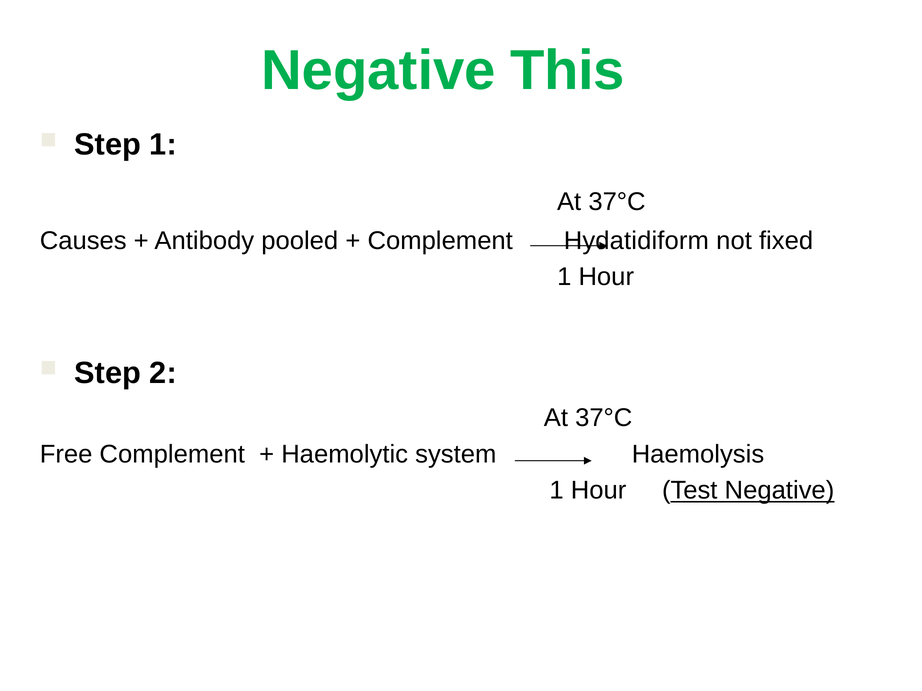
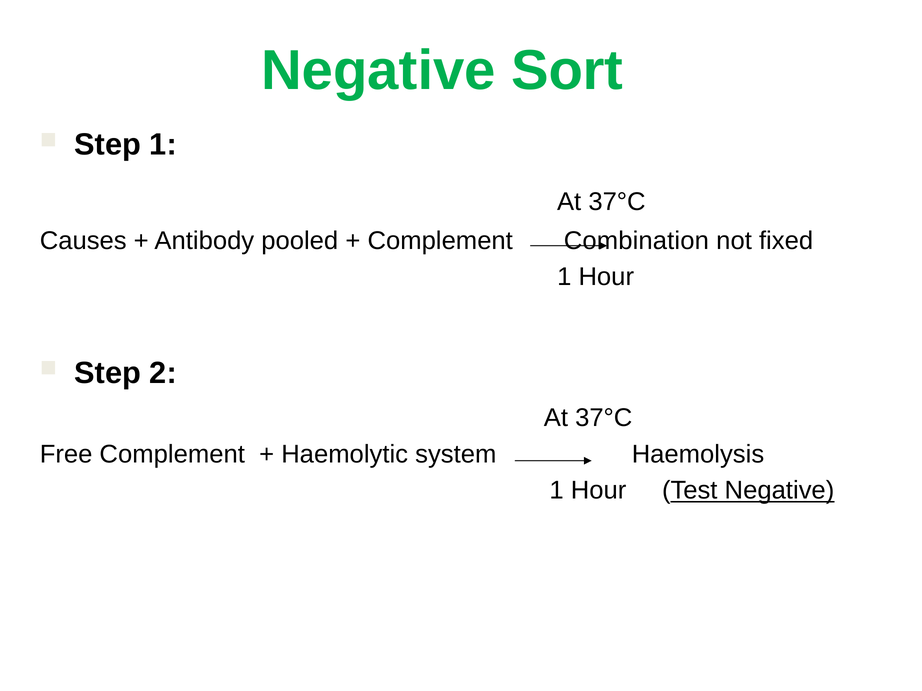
This: This -> Sort (567, 71)
Hydatidiform: Hydatidiform -> Combination (636, 241)
